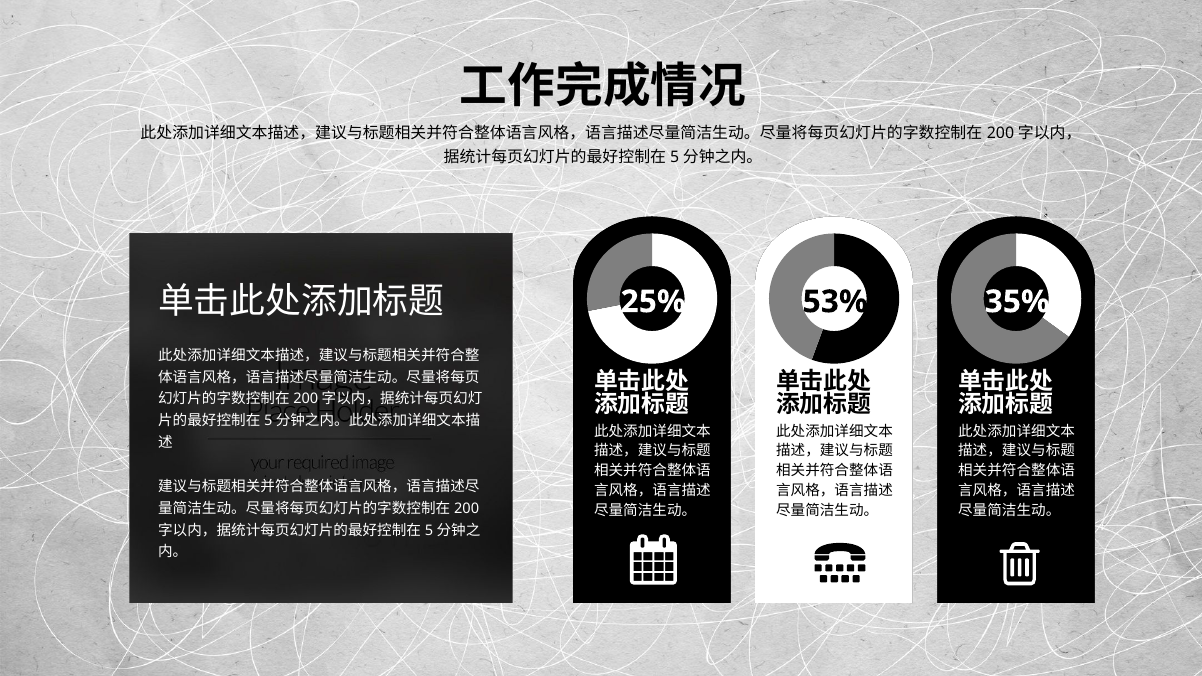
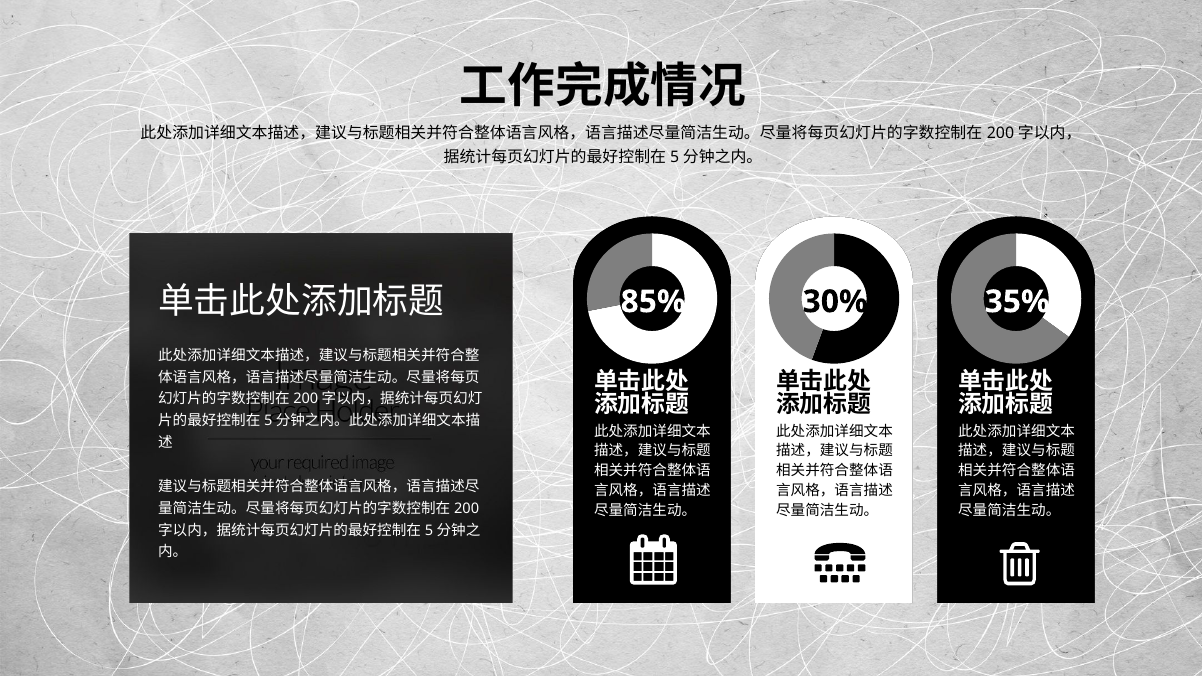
53%: 53% -> 30% (835, 302)
25%: 25% -> 85% (653, 302)
